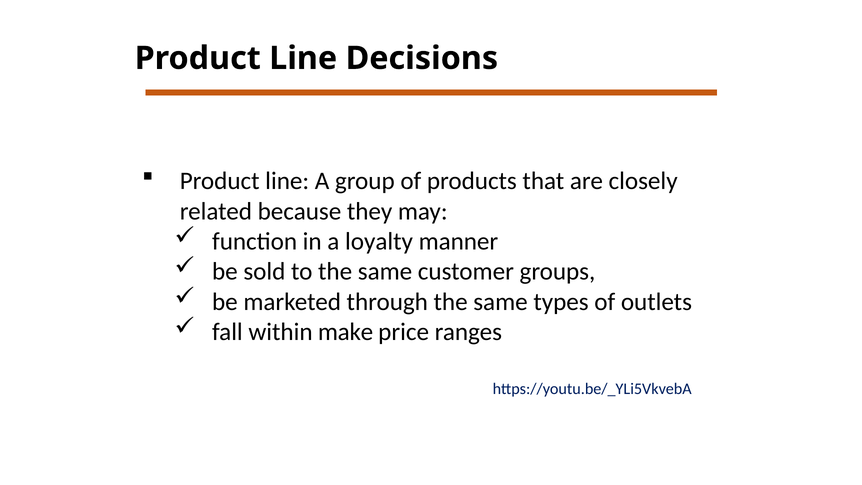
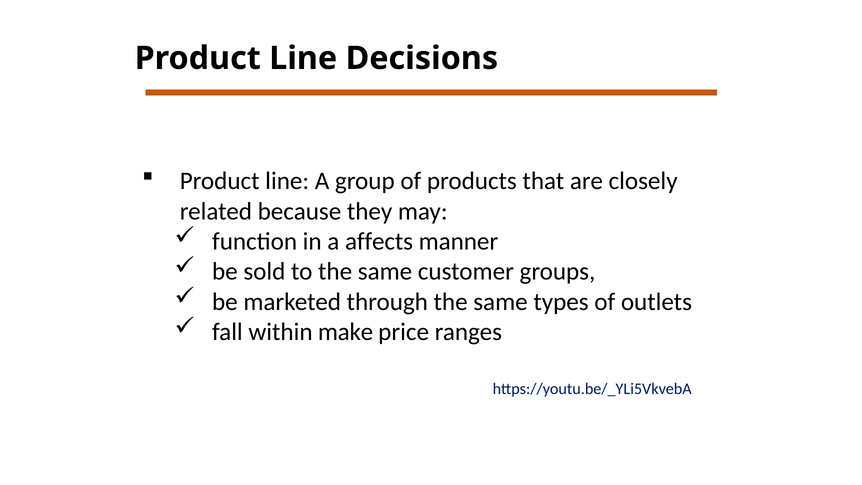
loyalty: loyalty -> affects (379, 241)
